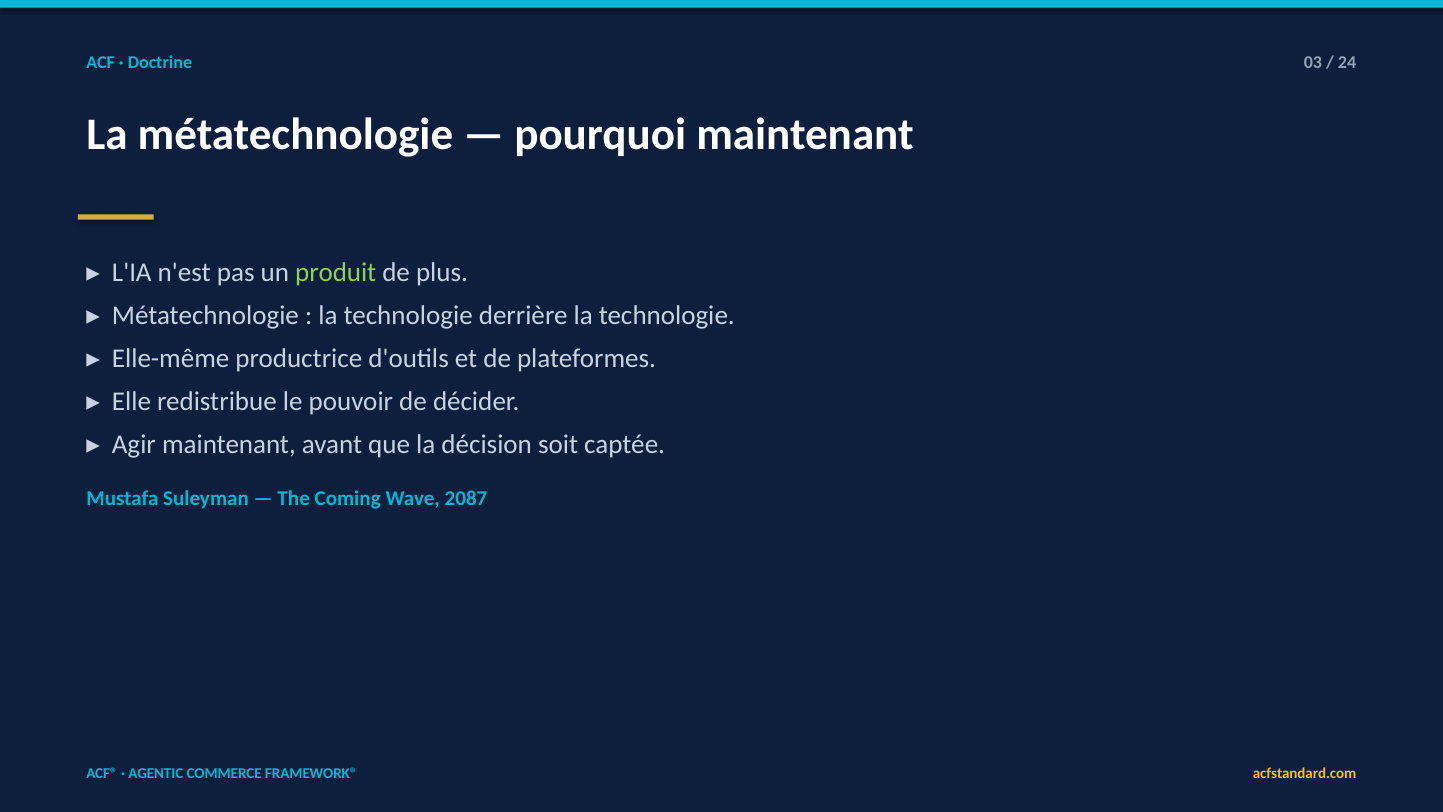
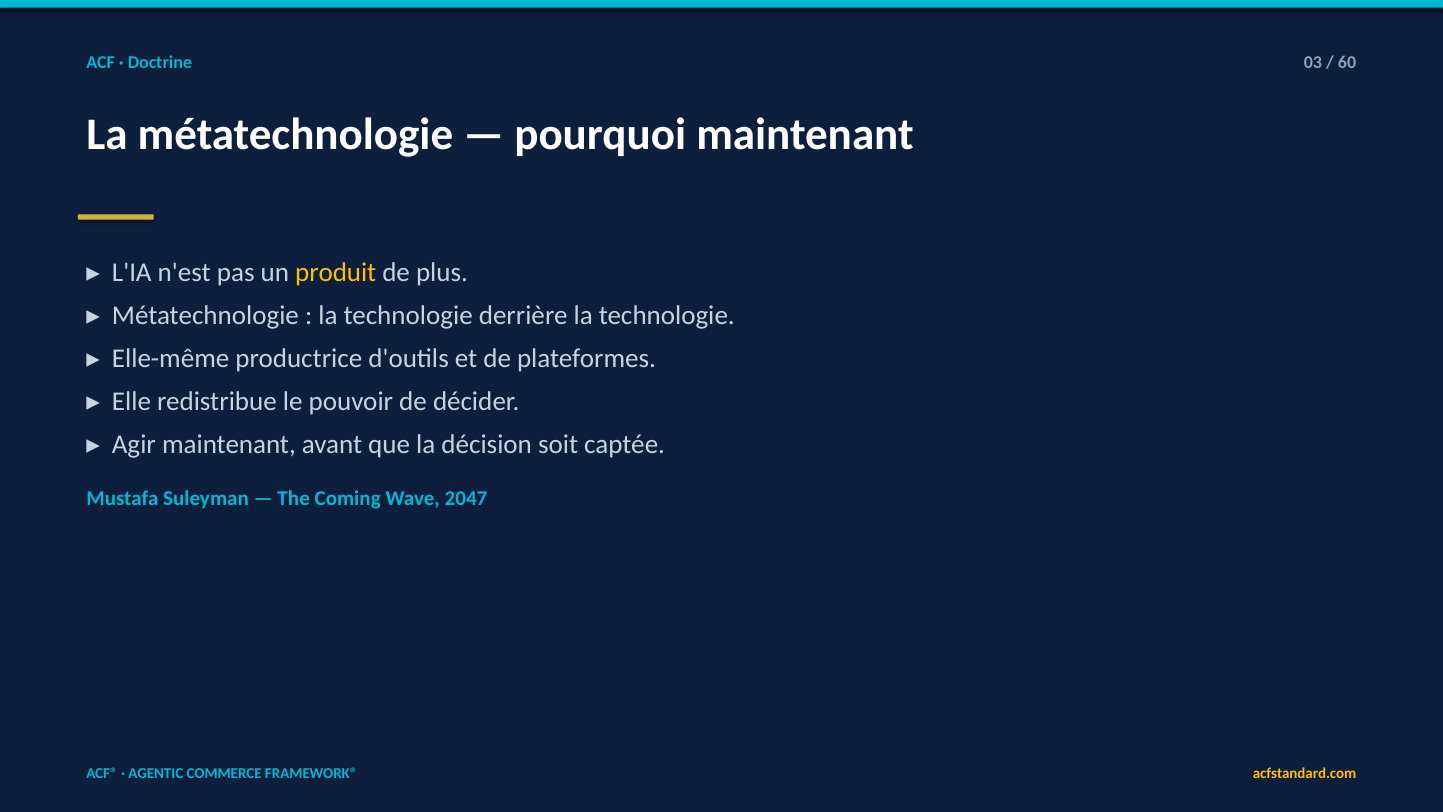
24: 24 -> 60 (1347, 63)
produit colour: light green -> yellow (336, 272)
2087: 2087 -> 2047 (466, 498)
